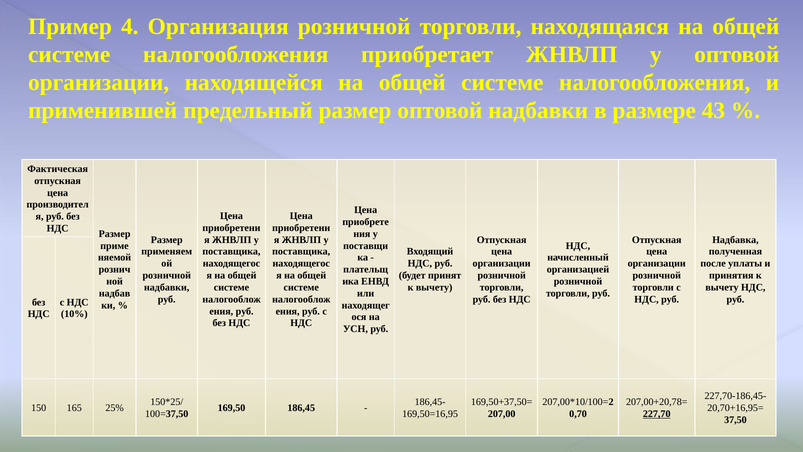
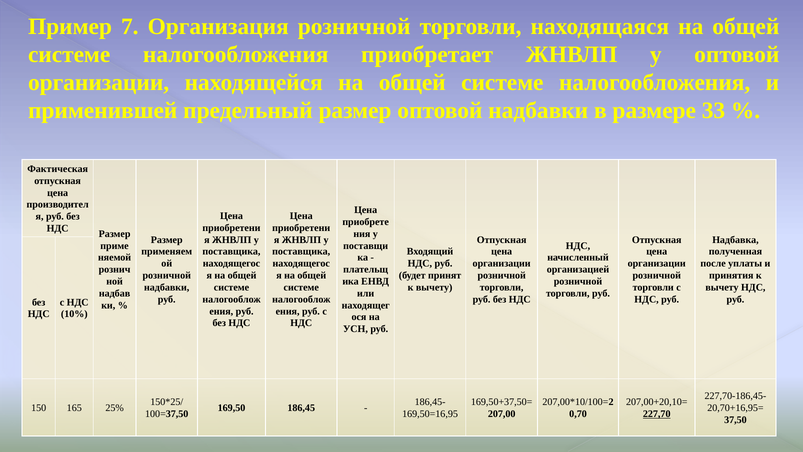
4: 4 -> 7 (130, 26)
43: 43 -> 33 (713, 111)
207,00+20,78=: 207,00+20,78= -> 207,00+20,10= (657, 402)
